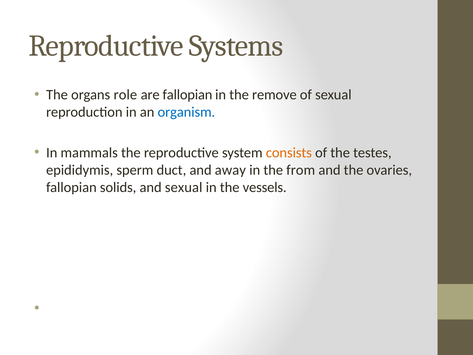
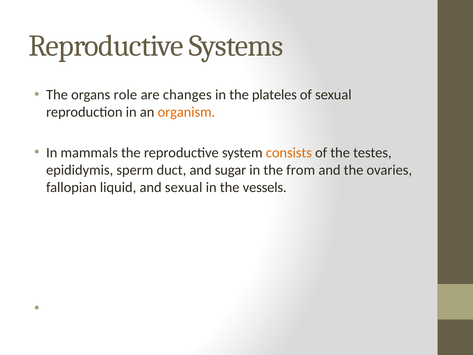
are fallopian: fallopian -> changes (187, 95)
remove: remove -> plateles (274, 95)
organism colour: blue -> orange (186, 112)
away: away -> sugar (231, 170)
solids: solids -> liquid (118, 187)
